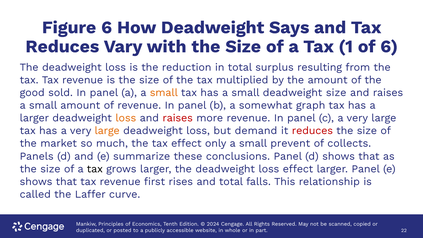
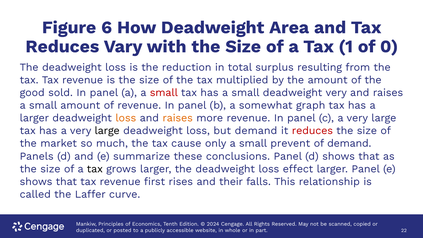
Says: Says -> Area (289, 27)
of 6: 6 -> 0 (389, 46)
small colour: orange -> red (164, 93)
deadweight size: size -> very (336, 93)
raises colour: red -> orange (178, 118)
large colour: orange -> black (107, 131)
tax effect: effect -> cause (186, 143)
of collects: collects -> demand (349, 143)
and total: total -> their (231, 182)
